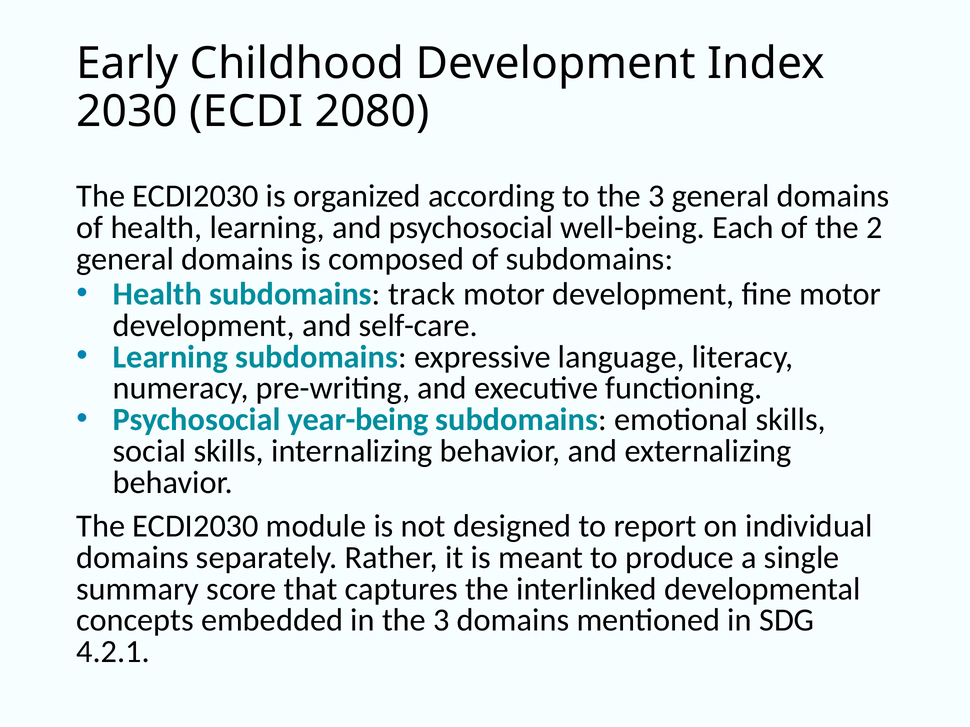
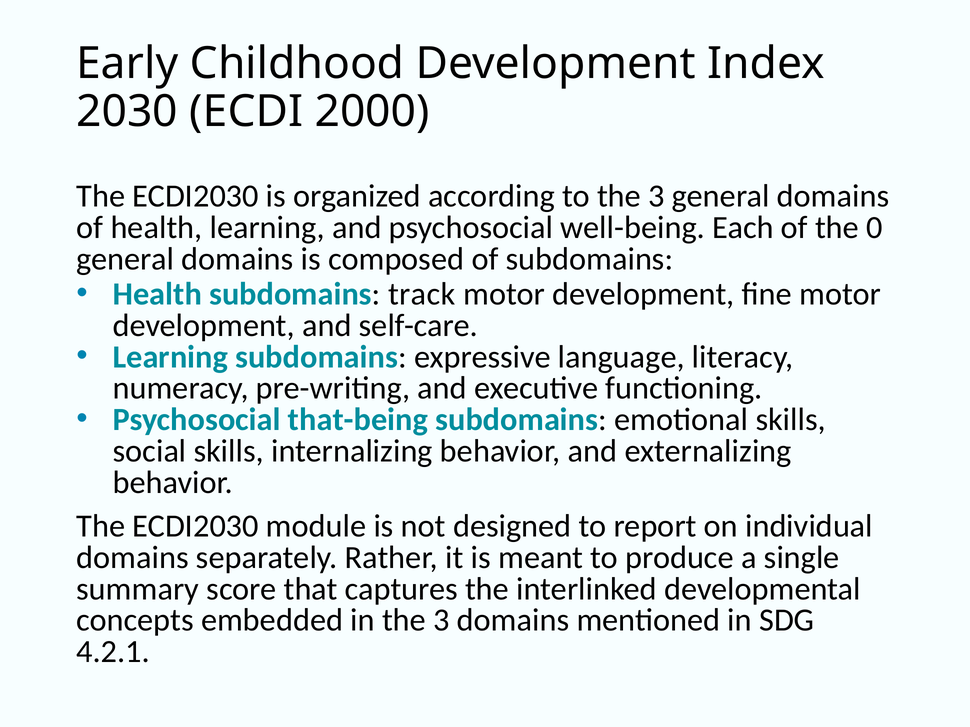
2080: 2080 -> 2000 (372, 112)
2: 2 -> 0 (874, 228)
year-being: year-being -> that-being (358, 420)
